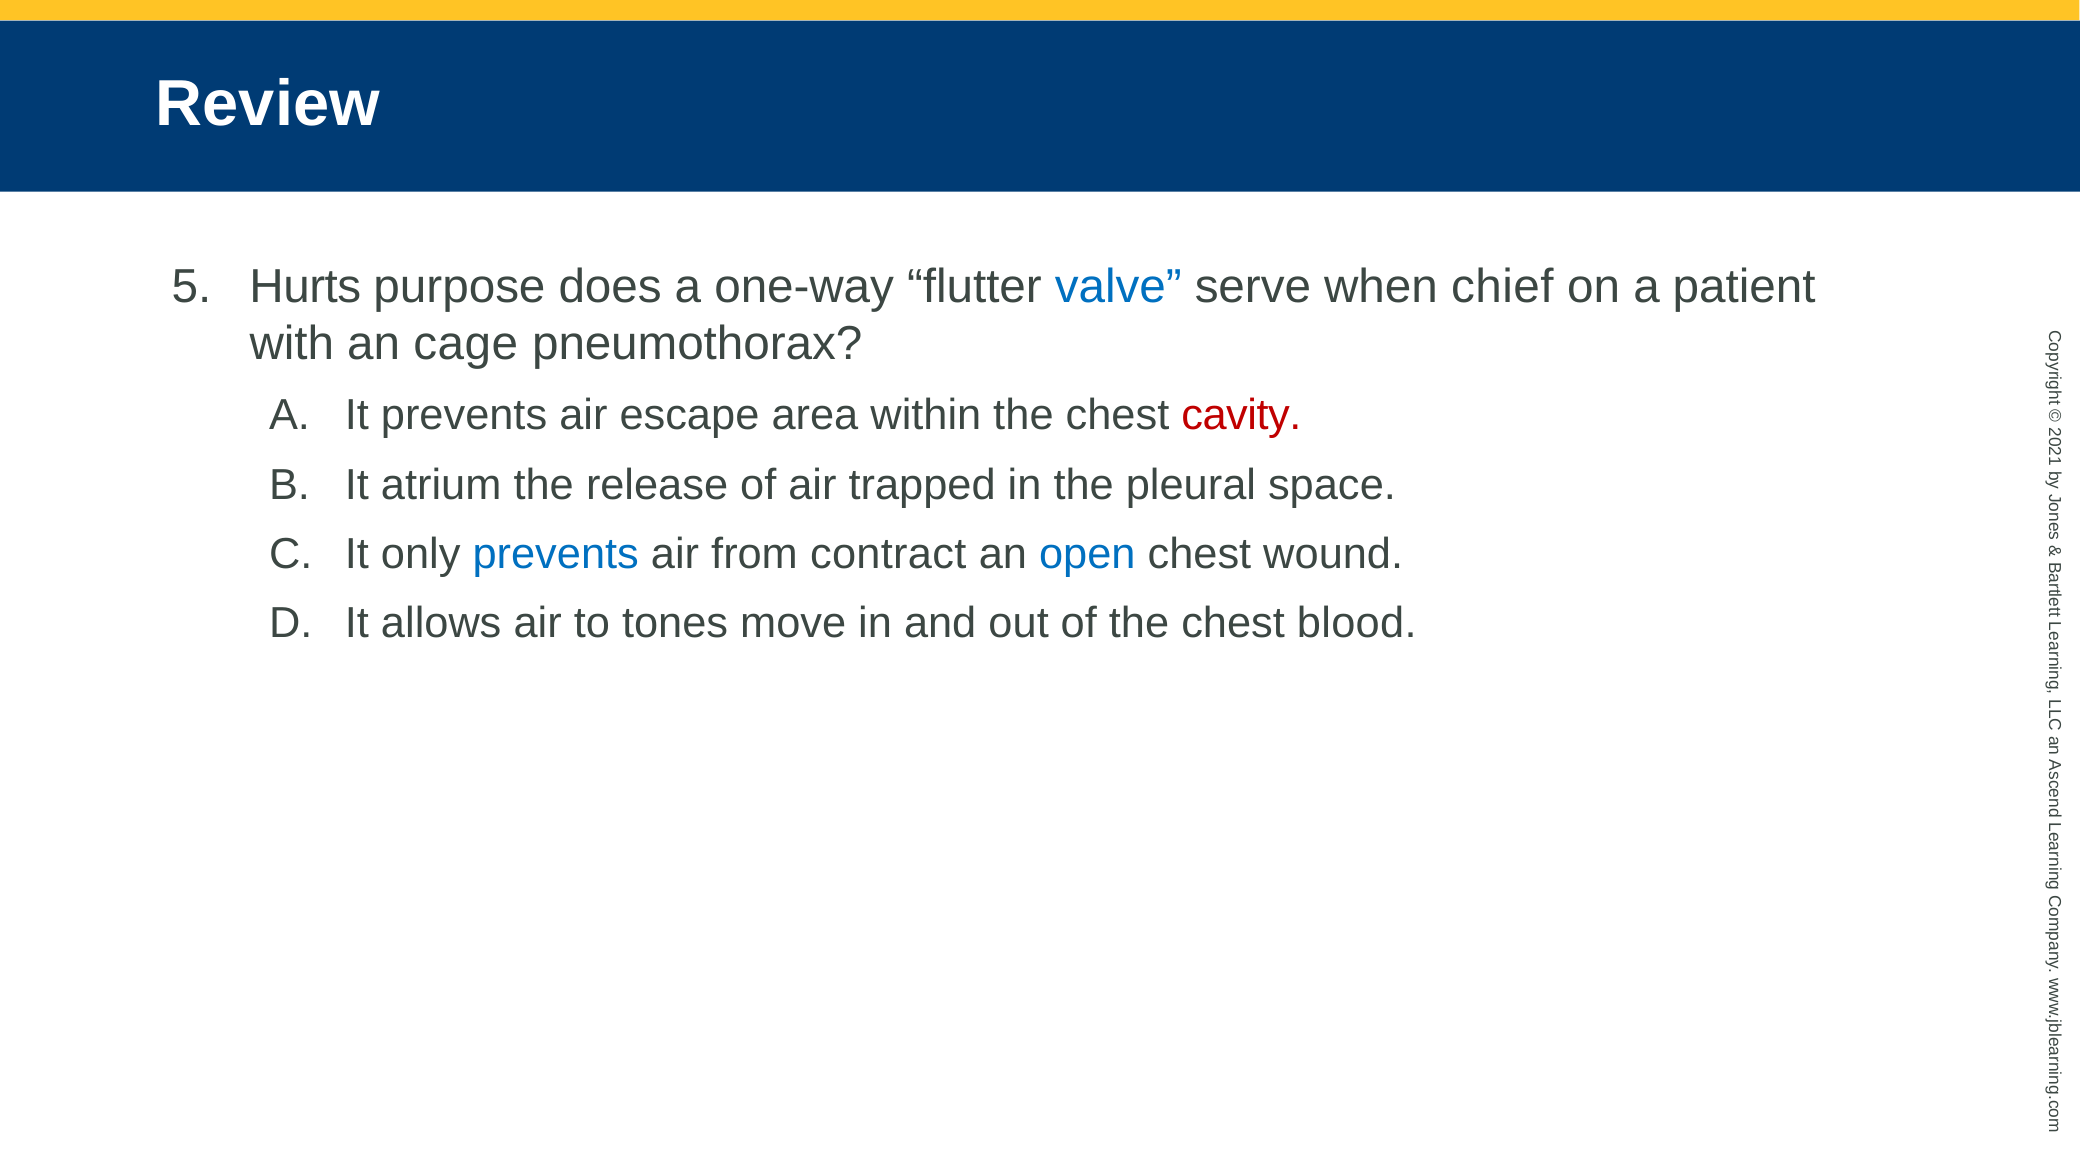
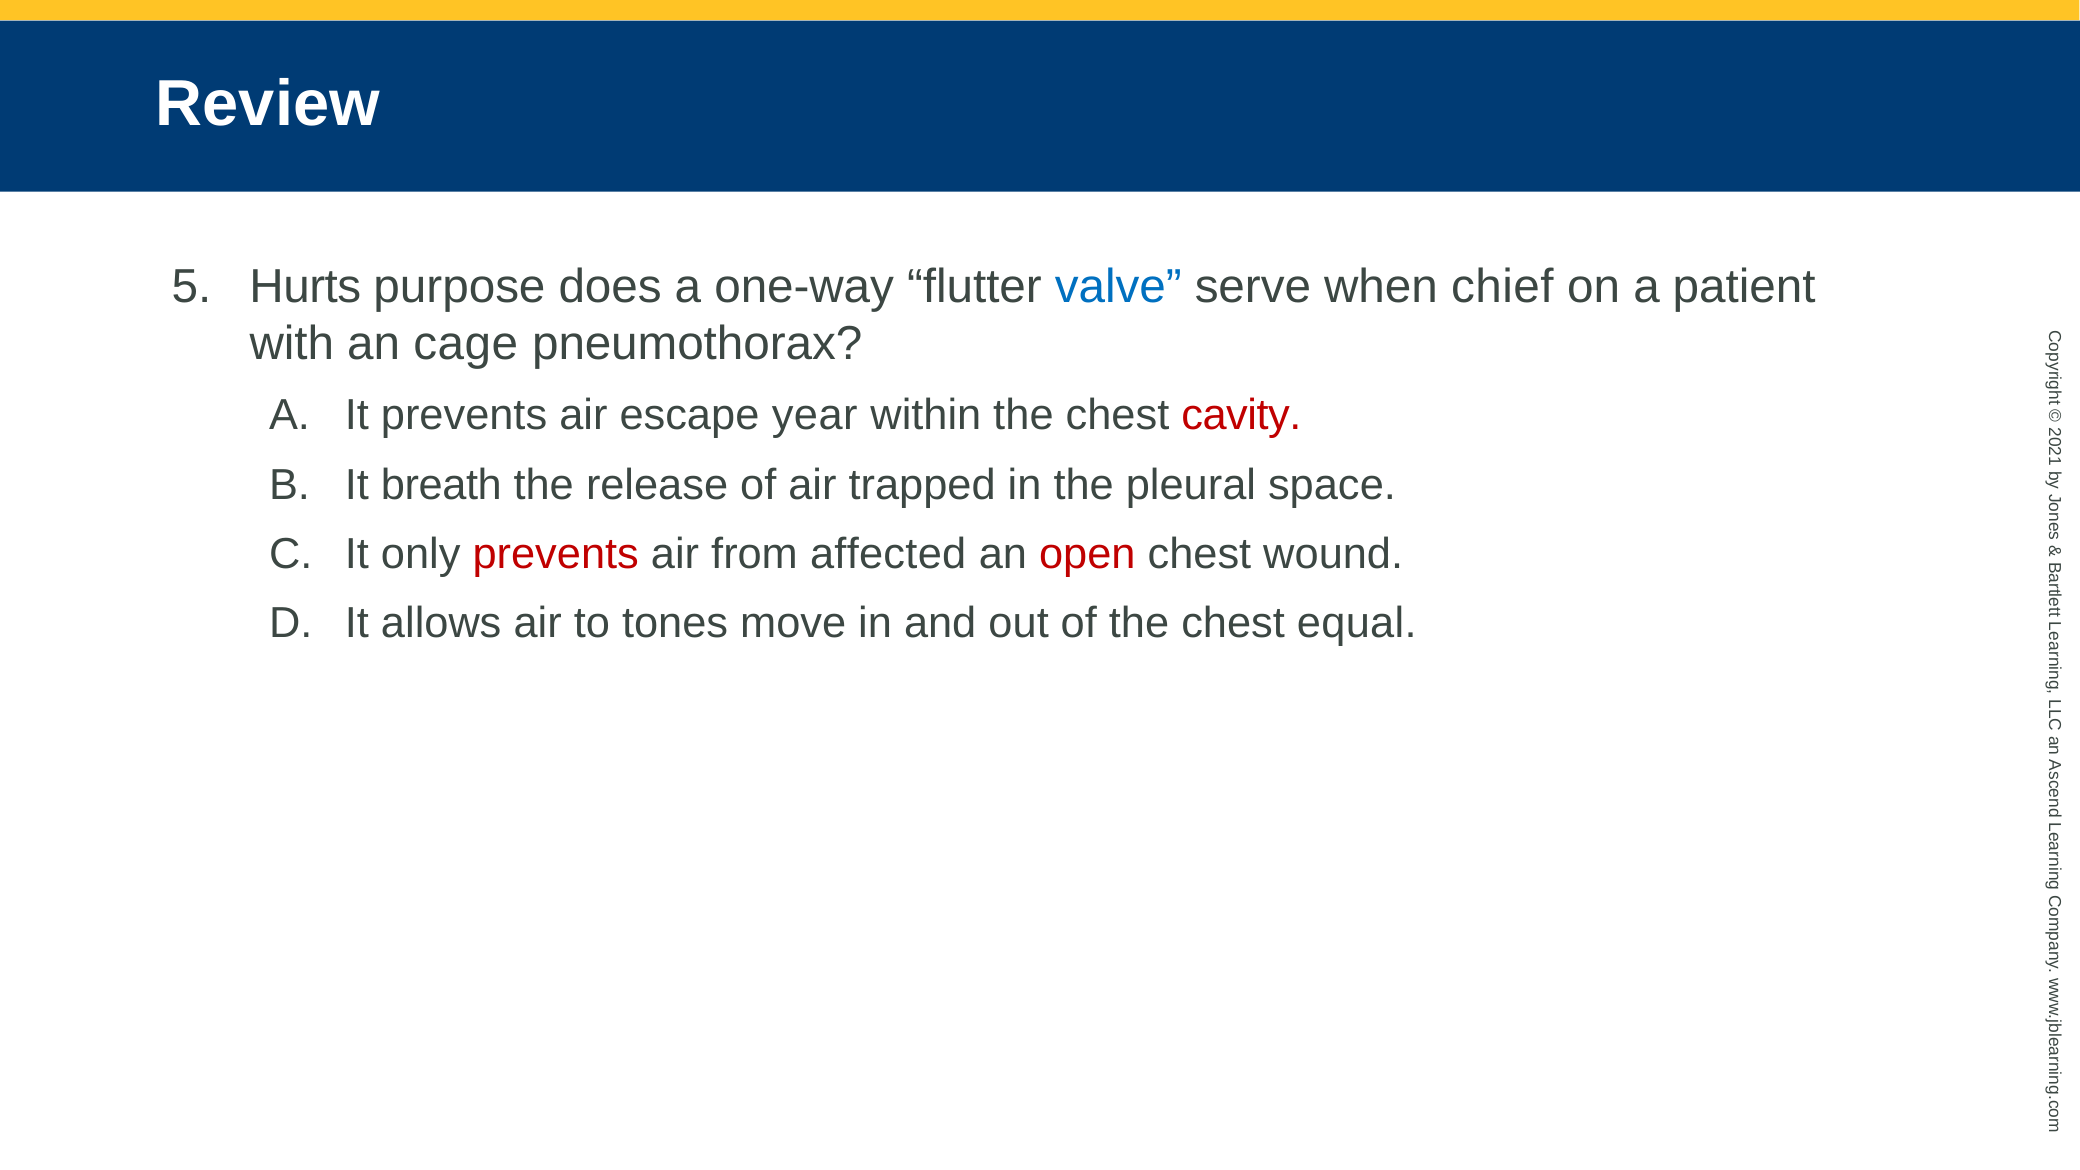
area: area -> year (815, 416)
atrium: atrium -> breath (441, 485)
prevents colour: blue -> red (556, 554)
contract: contract -> affected (888, 554)
open colour: blue -> red (1087, 554)
blood: blood -> equal (1357, 624)
